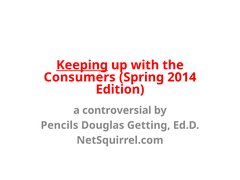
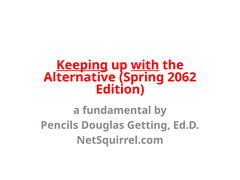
with underline: none -> present (145, 65)
Consumers: Consumers -> Alternative (80, 77)
2014: 2014 -> 2062 (182, 77)
controversial: controversial -> fundamental (117, 110)
